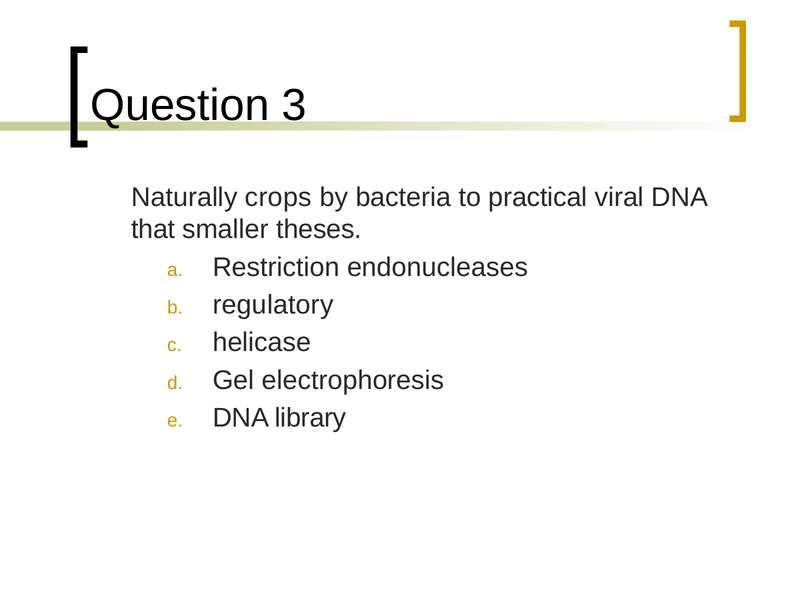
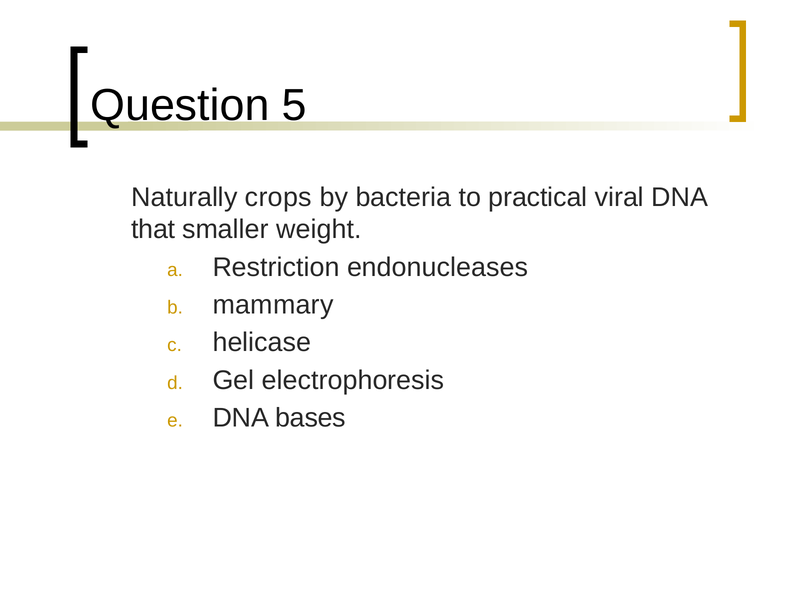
3: 3 -> 5 (294, 105)
theses: theses -> weight (319, 229)
regulatory: regulatory -> mammary (273, 304)
library: library -> bases (311, 417)
